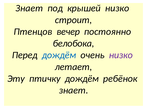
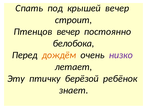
Знает: Знает -> Спать (29, 8)
крышей низко: низко -> вечер (117, 8)
дождём colour: blue -> orange (59, 55)
птичку дождём: дождём -> берёзой (82, 79)
